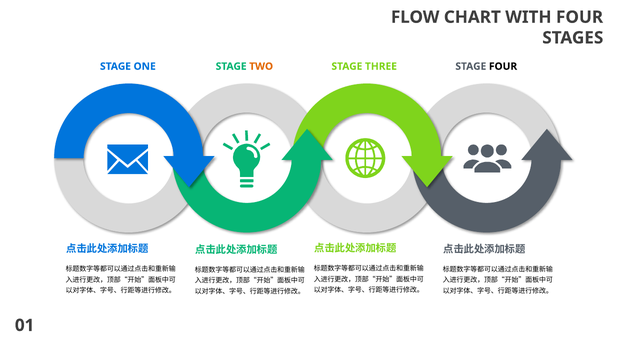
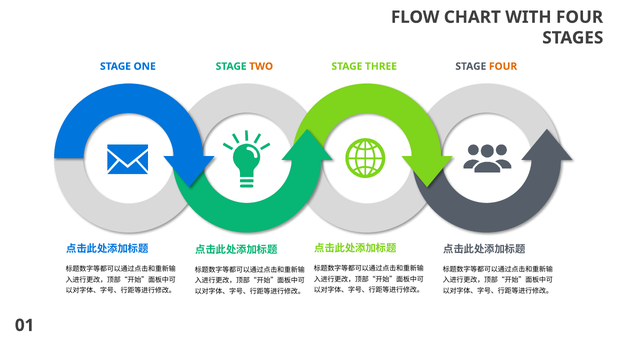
FOUR colour: black -> orange (503, 66)
